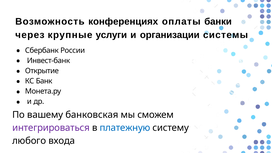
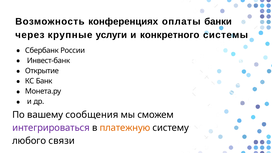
организации: организации -> конкретного (170, 35)
банковская: банковская -> сообщения (92, 115)
платежную colour: blue -> orange (125, 128)
входа: входа -> связи (62, 141)
